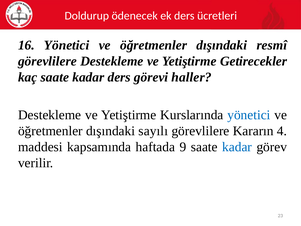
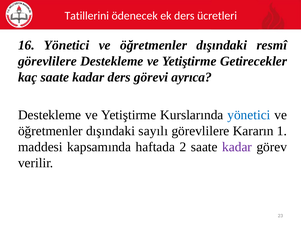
Doldurup: Doldurup -> Tatillerini (87, 16)
haller: haller -> ayrıca (192, 77)
4: 4 -> 1 (282, 131)
9: 9 -> 2 (183, 147)
kadar colour: blue -> purple (237, 147)
